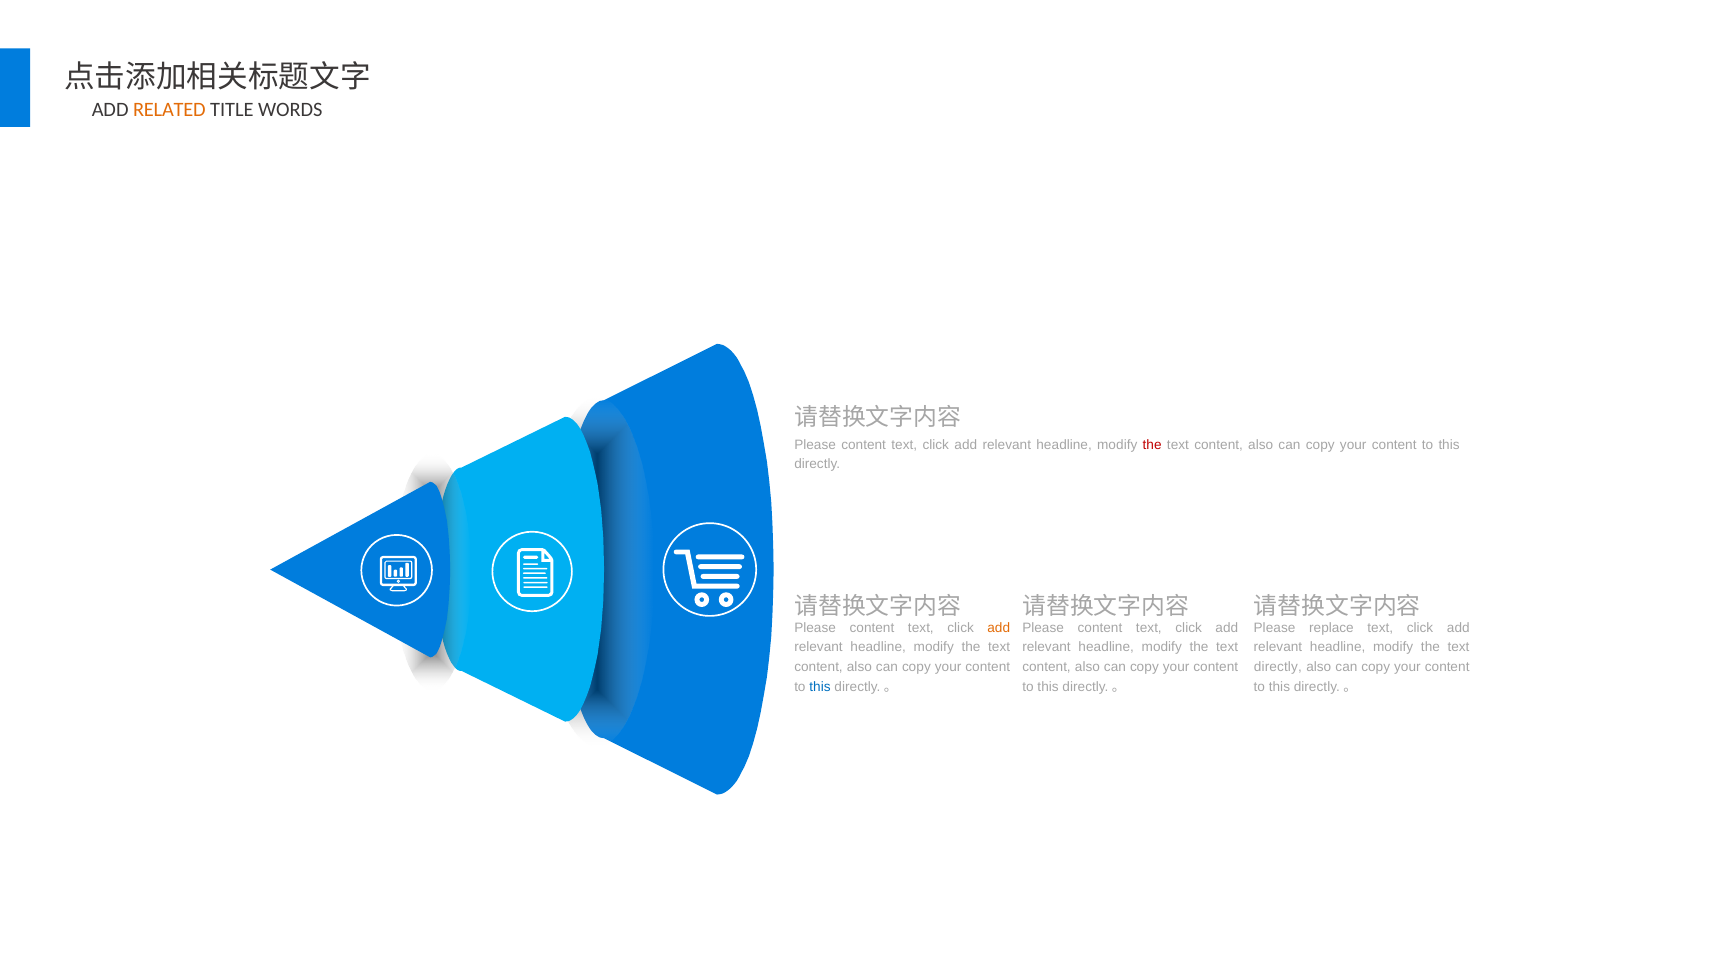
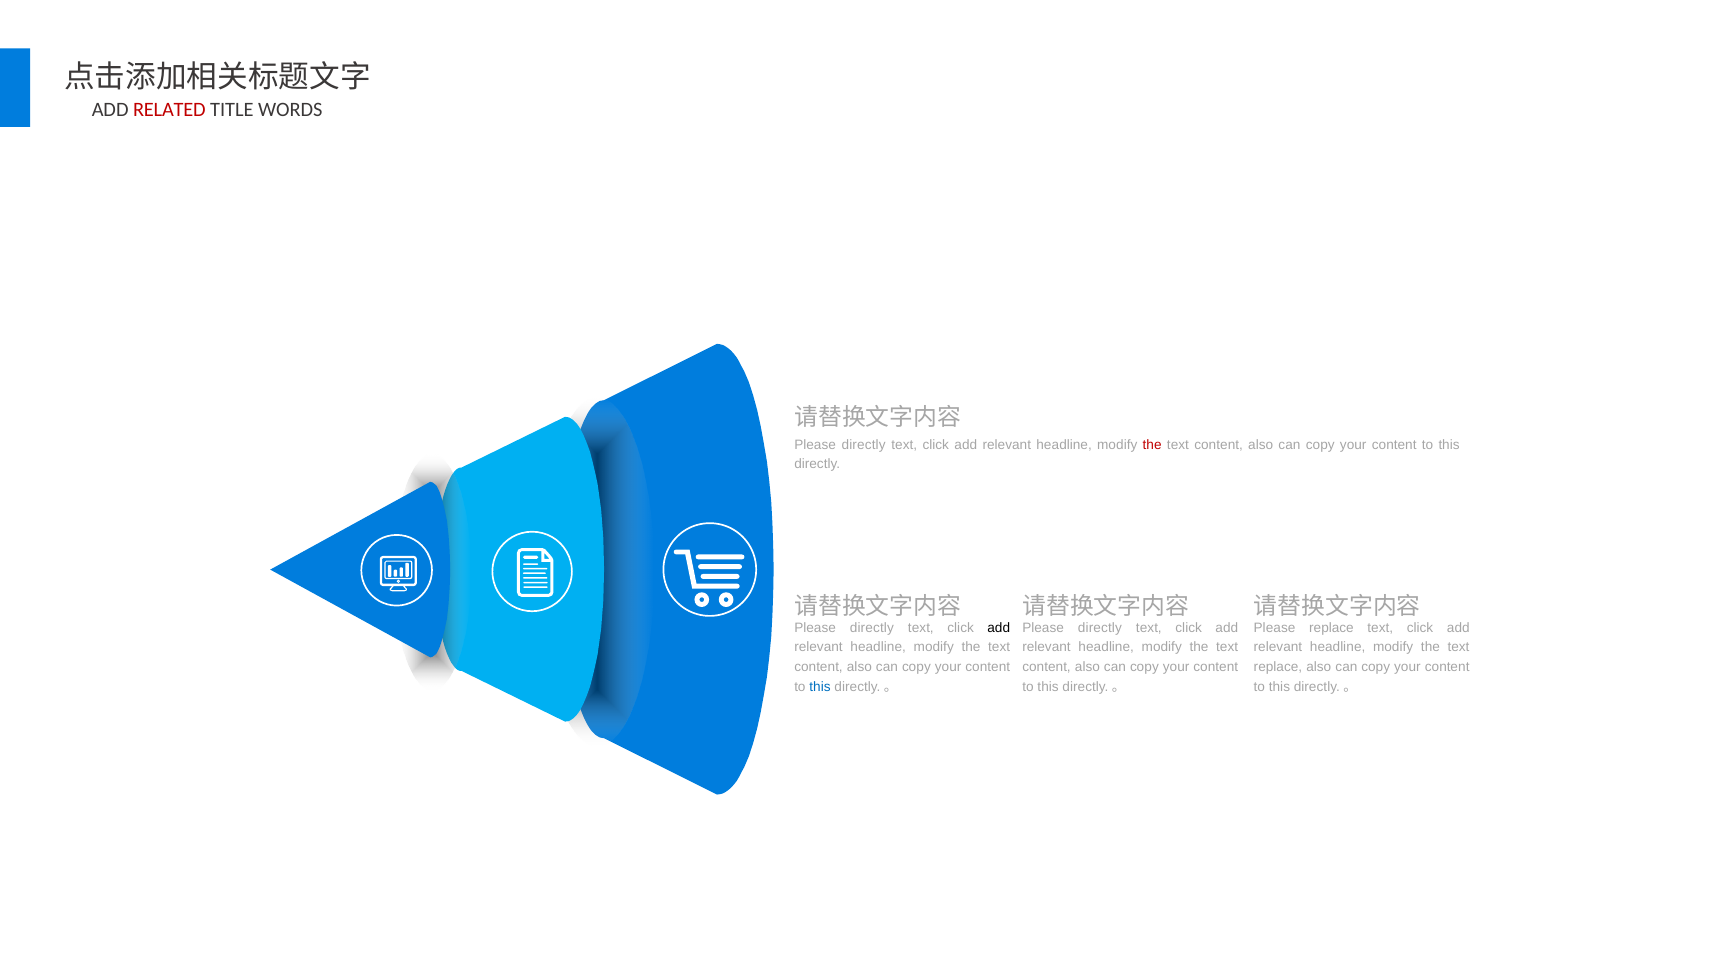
RELATED colour: orange -> red (169, 110)
content: content -> directly (864, 445)
content: content -> directly (872, 628)
add colour: orange -> black (999, 628)
content: content -> directly (1100, 628)
directly: directly -> replace (1278, 667)
